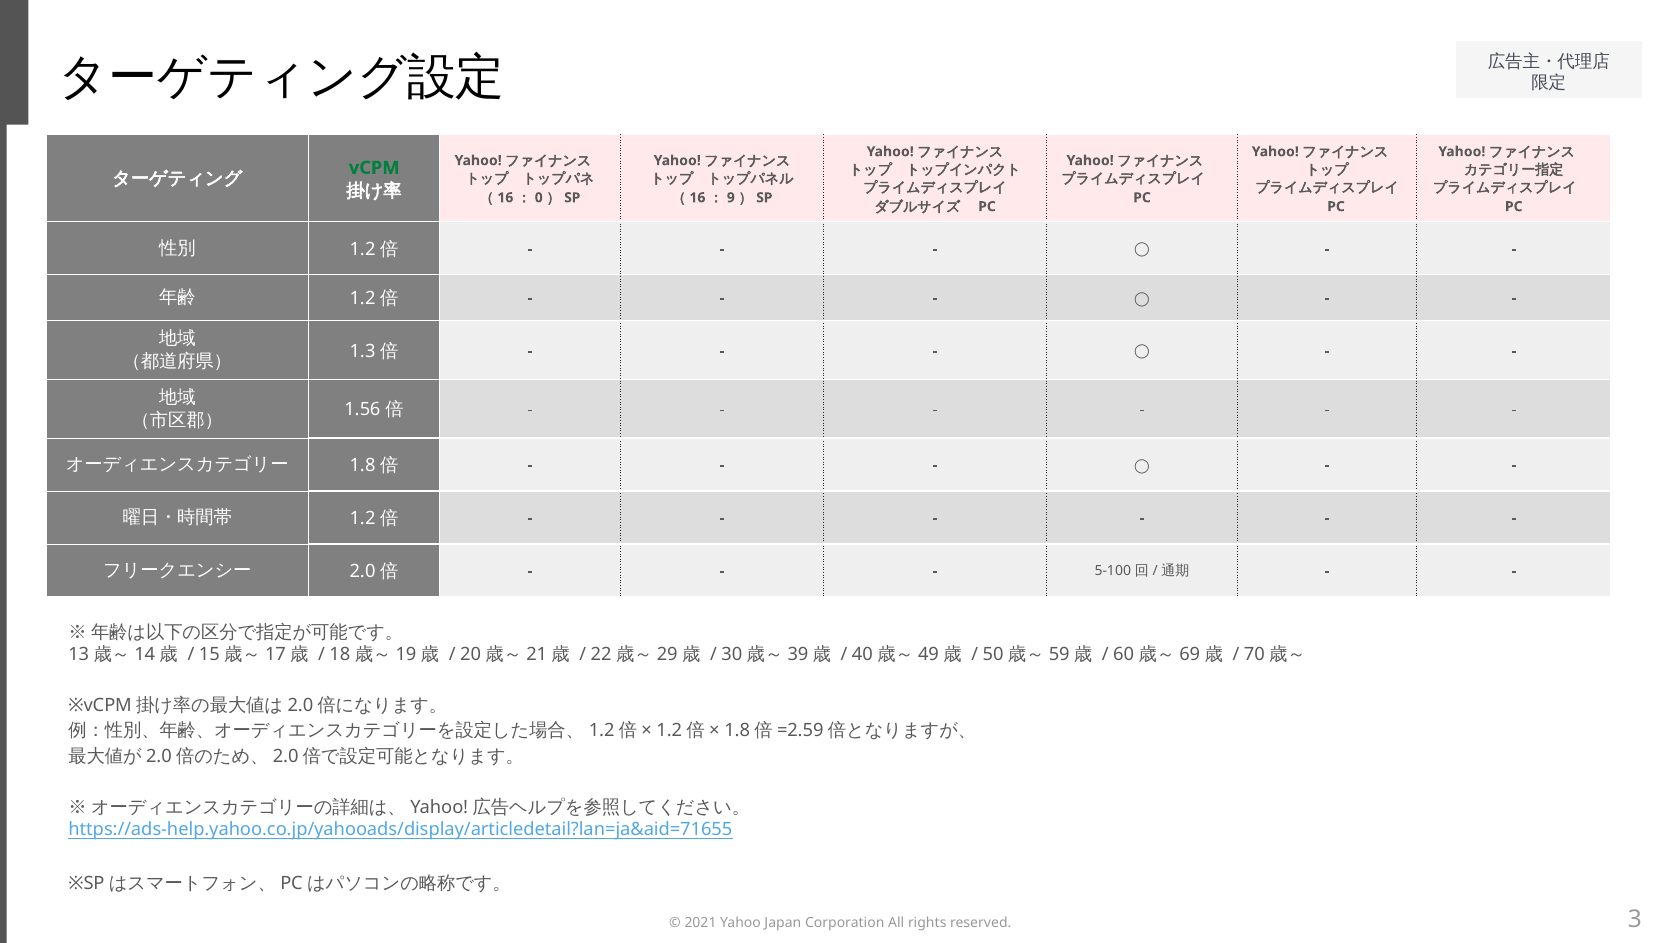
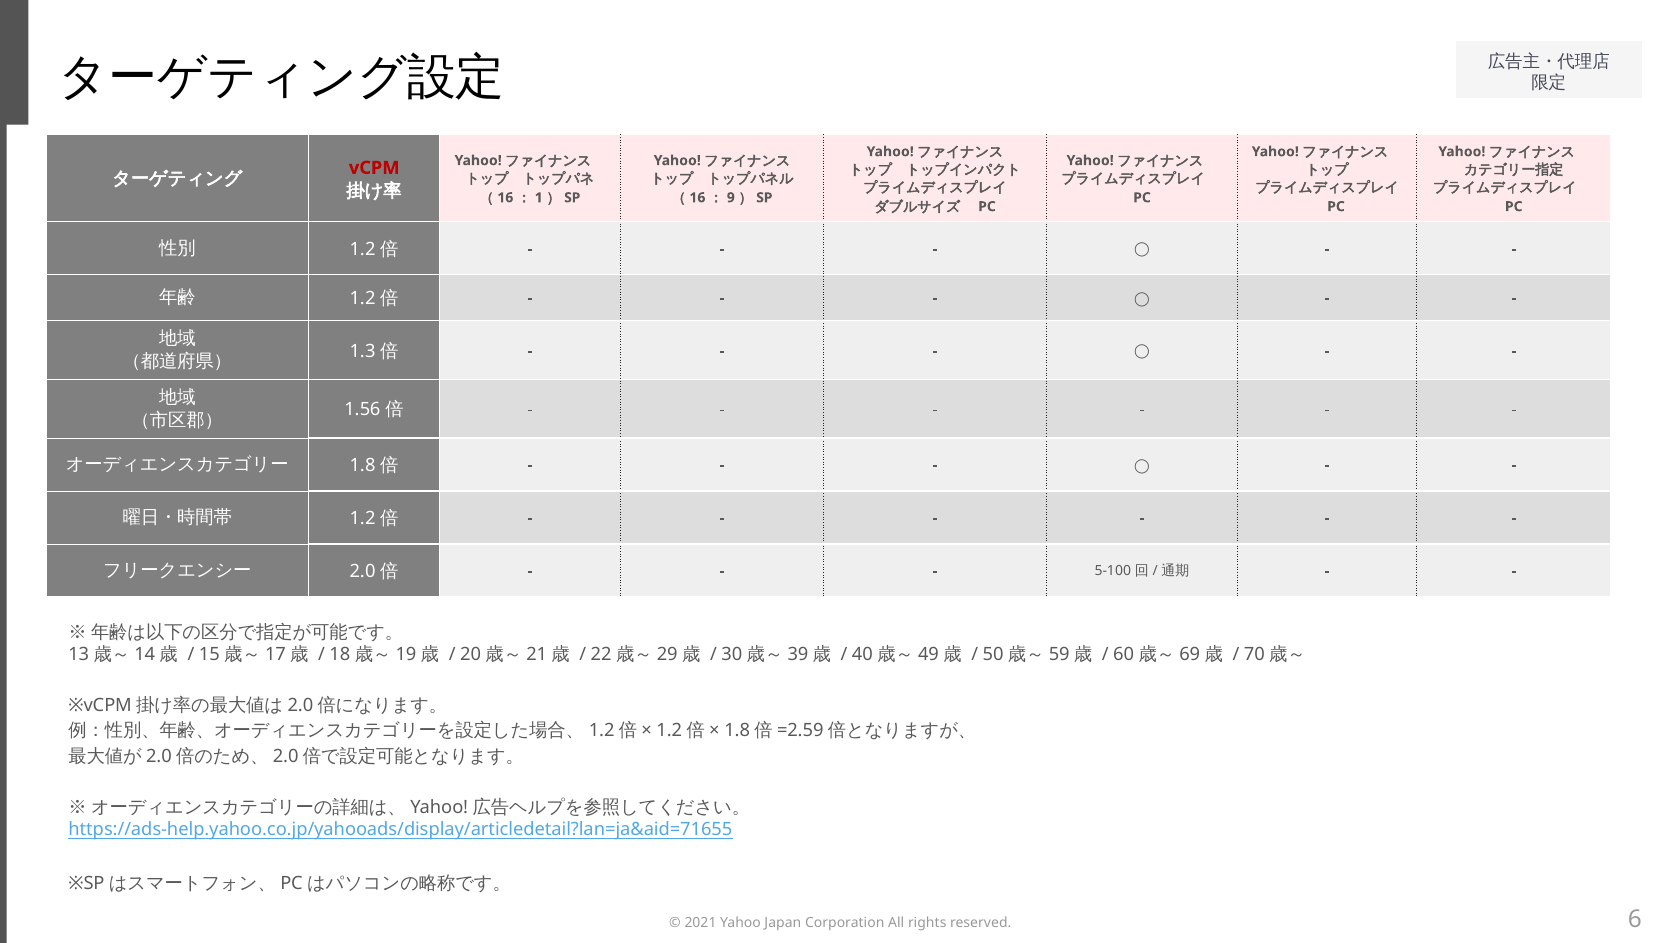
vCPM colour: green -> red (374, 168)
0: 0 -> 1 (539, 198)
3: 3 -> 6 (1635, 920)
